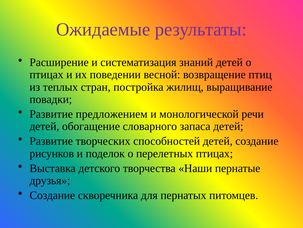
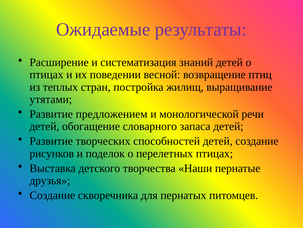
повадки: повадки -> утятами (51, 99)
